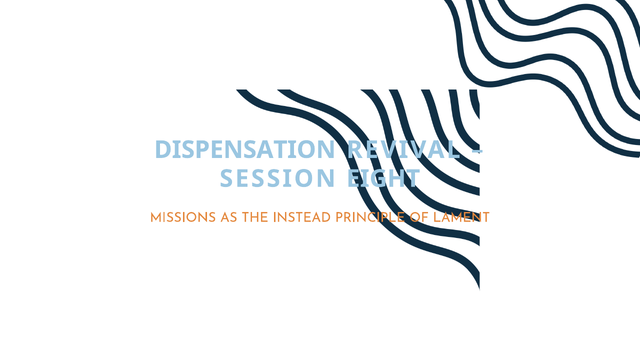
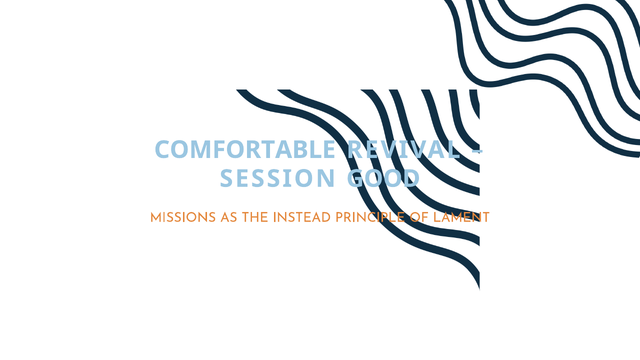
DISPENSATION: DISPENSATION -> COMFORTABLE (245, 150)
EIGHT: EIGHT -> GOOD (383, 179)
